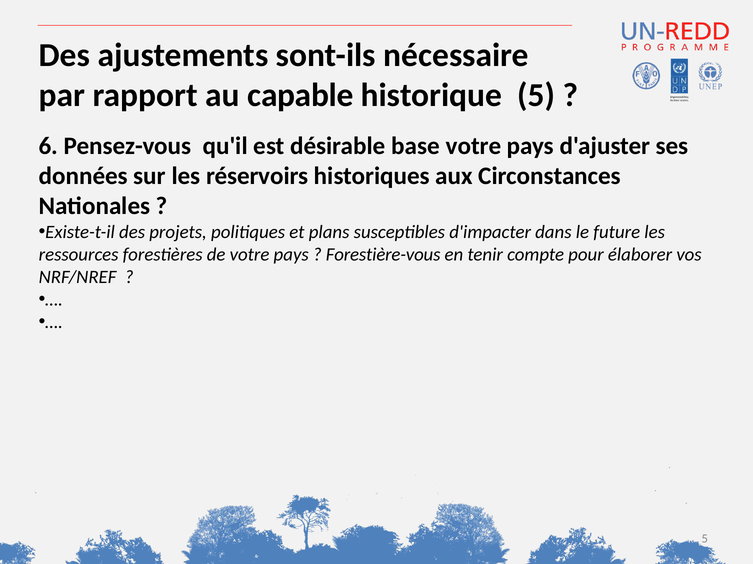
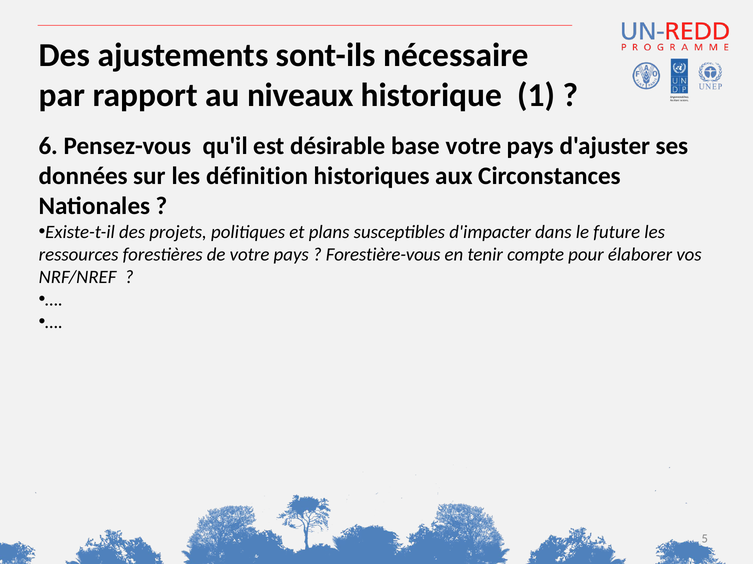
capable: capable -> niveaux (300, 95)
historique 5: 5 -> 1 (536, 95)
réservoirs: réservoirs -> définition (257, 176)
